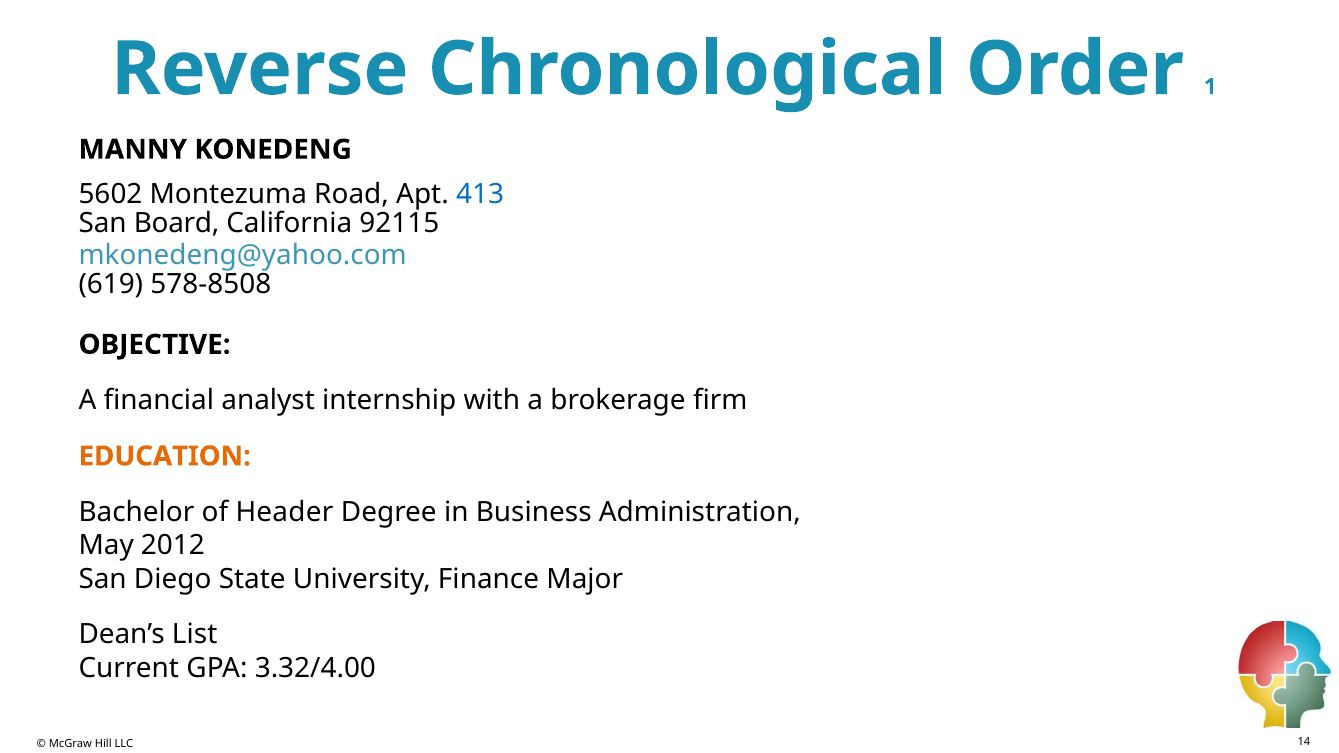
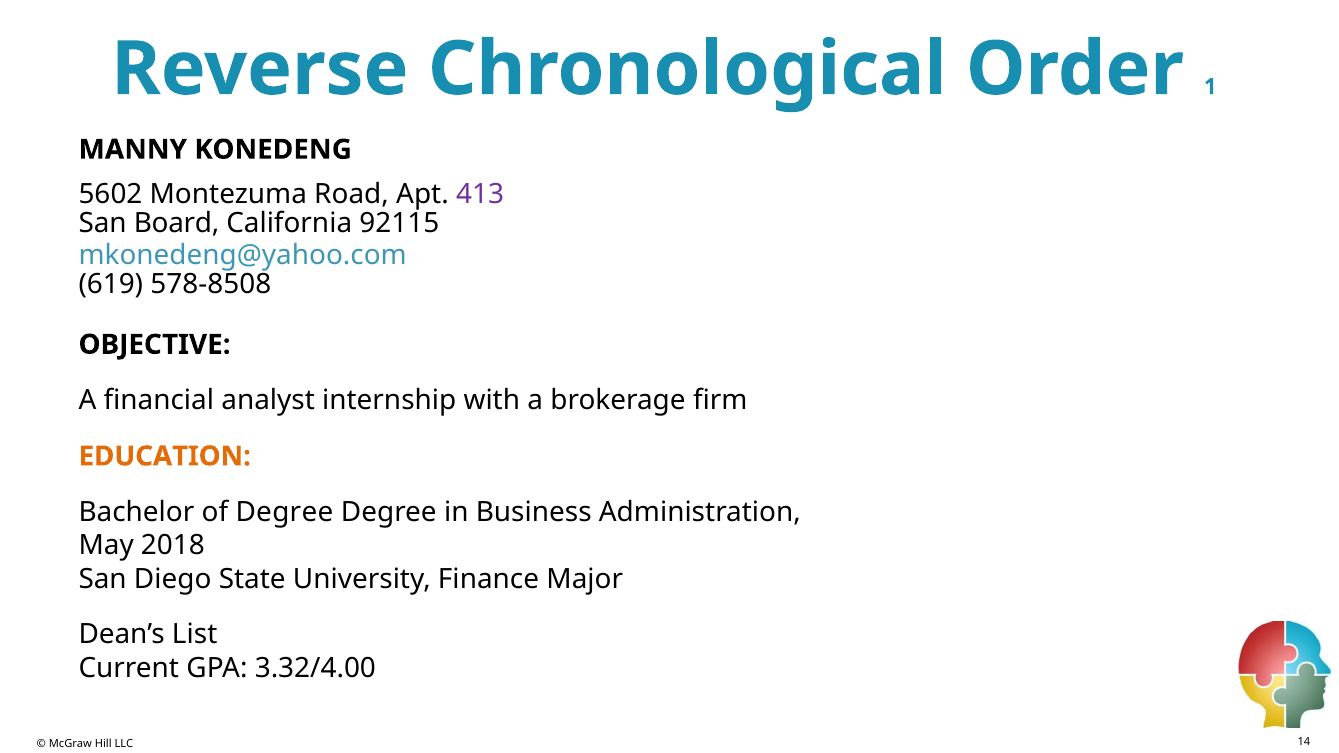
413 colour: blue -> purple (480, 195)
of Header: Header -> Degree (284, 512)
2012: 2012 -> 2018 (173, 546)
